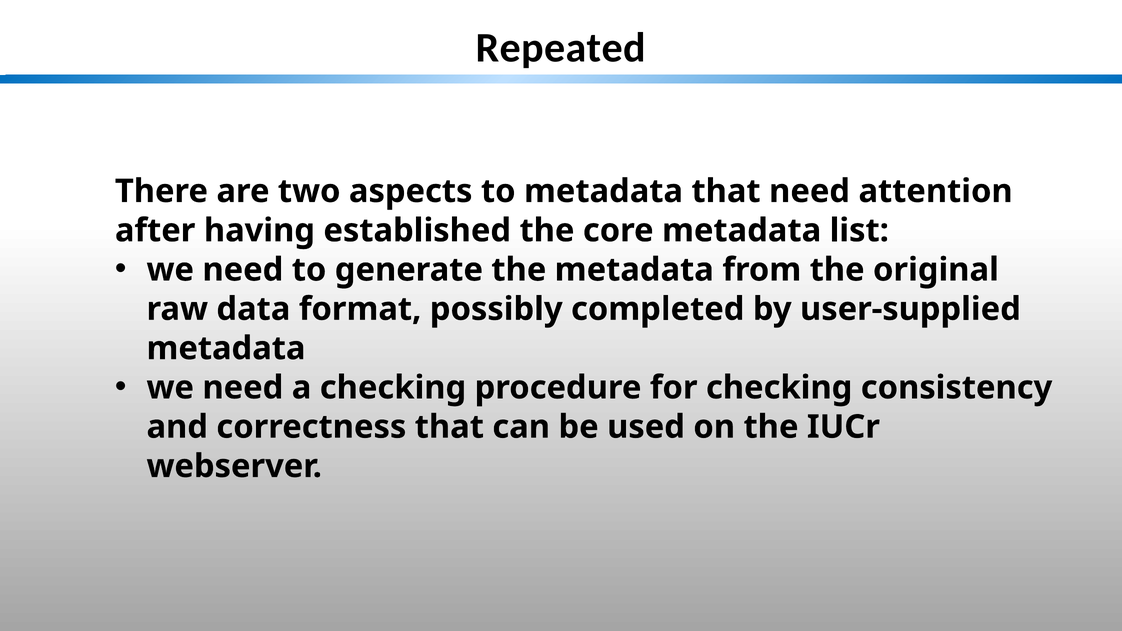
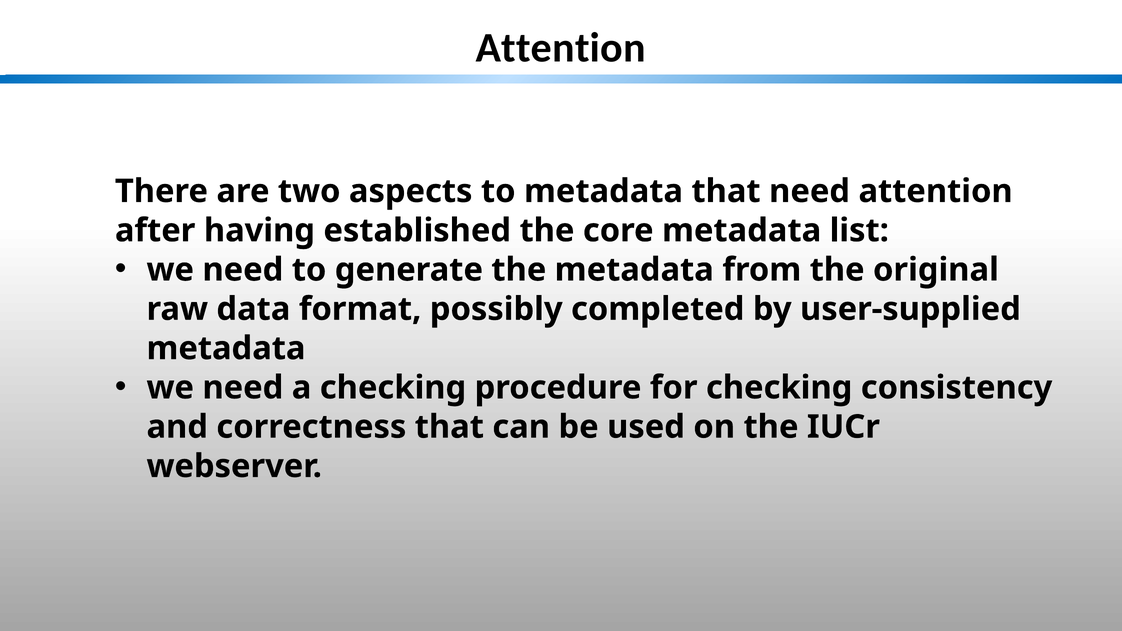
Repeated: Repeated -> Attention (561, 48)
